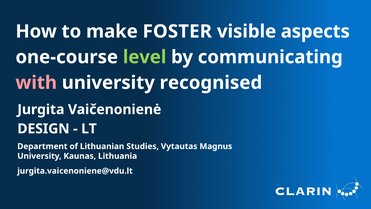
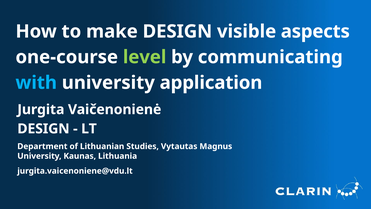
make FOSTER: FOSTER -> DESIGN (177, 31)
with colour: pink -> light blue (36, 83)
recognised: recognised -> application (211, 83)
